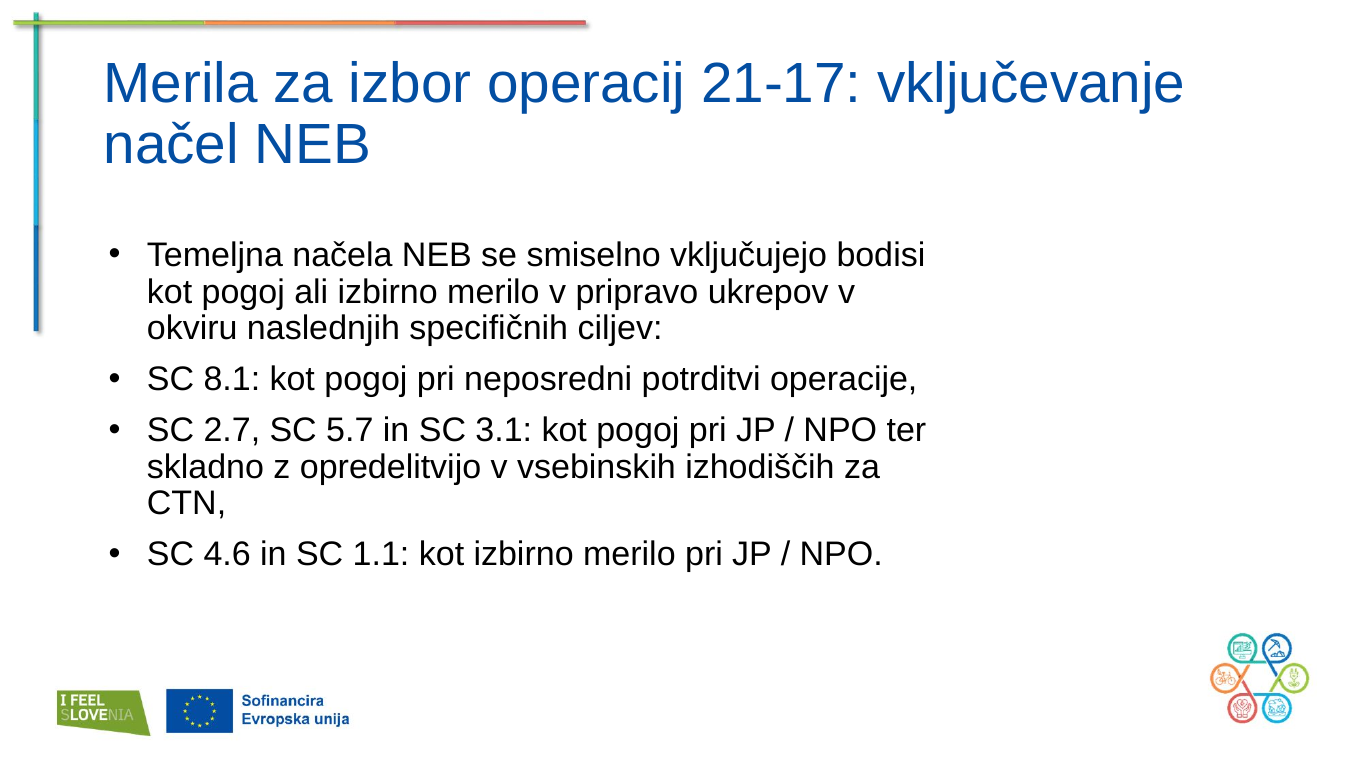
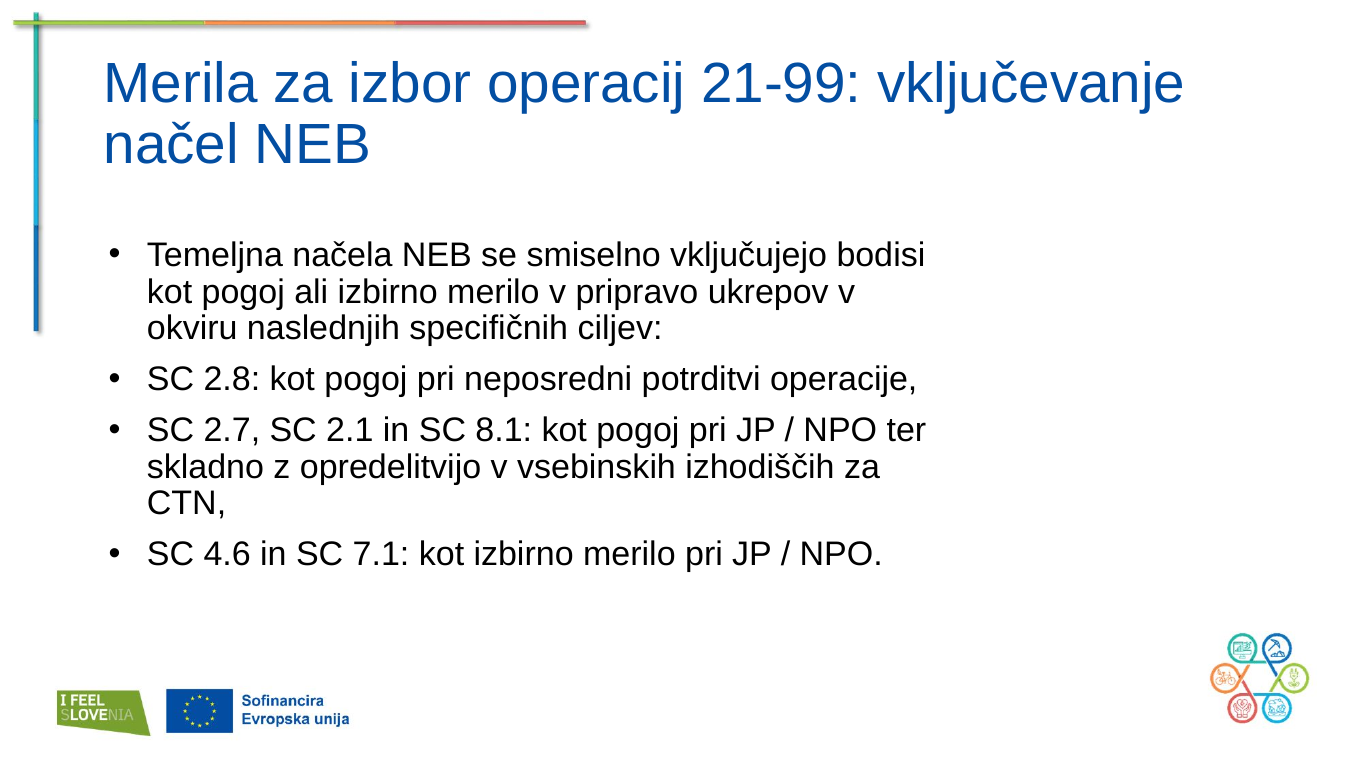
21-17: 21-17 -> 21-99 (781, 84)
8.1: 8.1 -> 2.8 (232, 379)
5.7: 5.7 -> 2.1 (350, 430)
3.1: 3.1 -> 8.1 (504, 430)
1.1: 1.1 -> 7.1 (381, 555)
